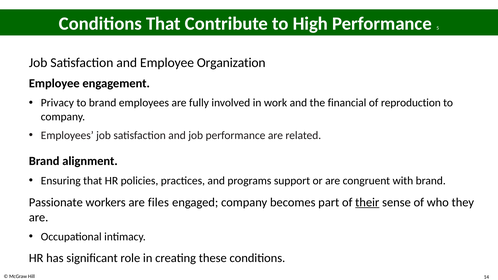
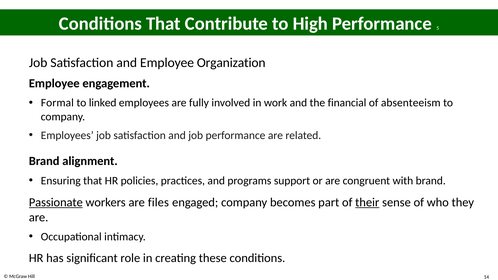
Privacy: Privacy -> Formal (57, 103)
to brand: brand -> linked (103, 103)
reproduction: reproduction -> absenteeism (411, 103)
Passionate underline: none -> present (56, 202)
